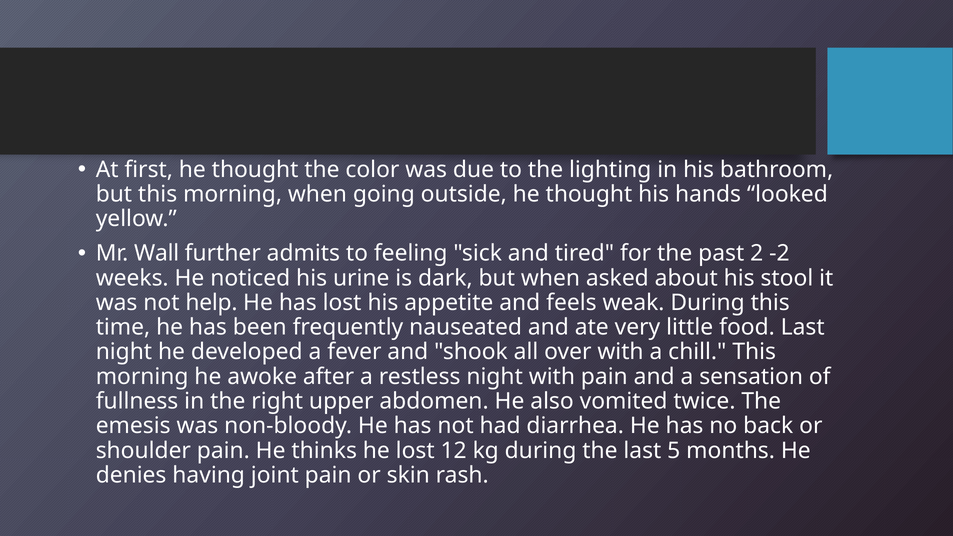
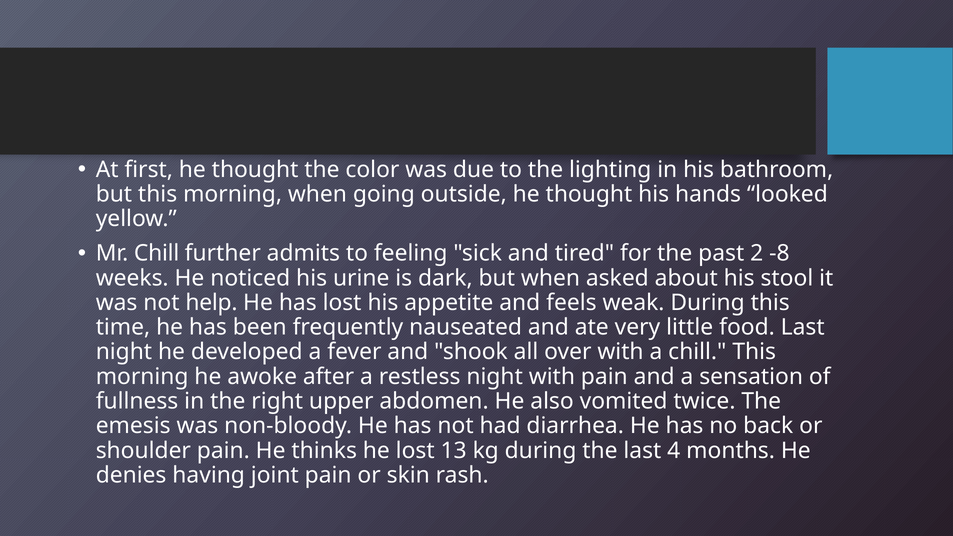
Mr Wall: Wall -> Chill (157, 253)
-2: -2 -> -8 (779, 253)
12: 12 -> 13 (454, 451)
5: 5 -> 4 (674, 451)
